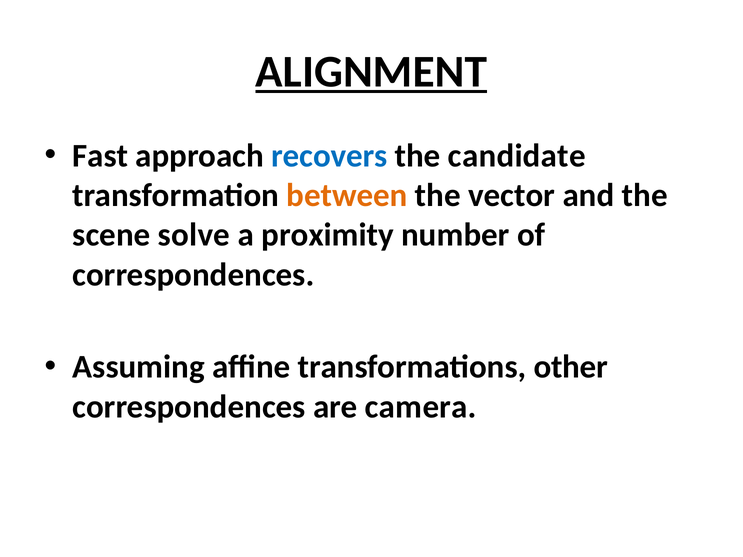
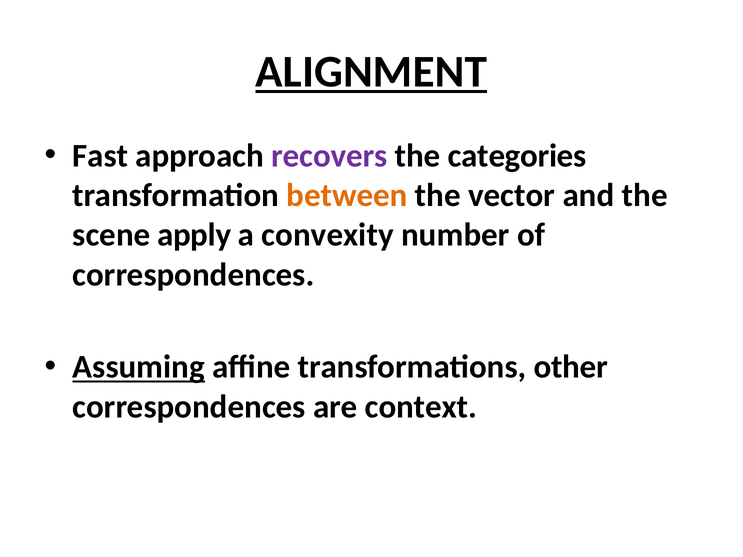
recovers colour: blue -> purple (329, 156)
candidate: candidate -> categories (517, 156)
solve: solve -> apply (194, 235)
proximity: proximity -> convexity (328, 235)
Assuming underline: none -> present (139, 367)
camera: camera -> context (421, 407)
